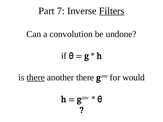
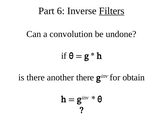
7: 7 -> 6 (61, 11)
there underline: present -> none (36, 78)
would: would -> obtain (134, 78)
